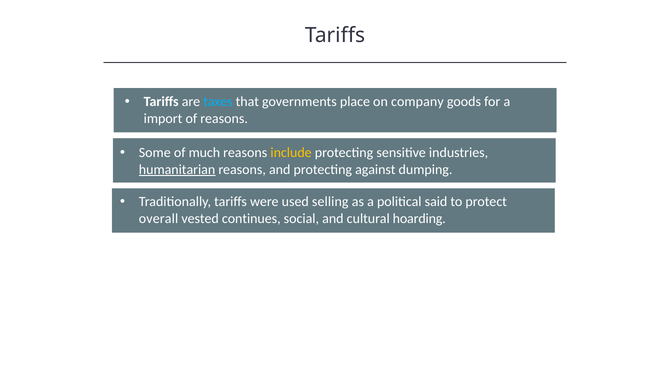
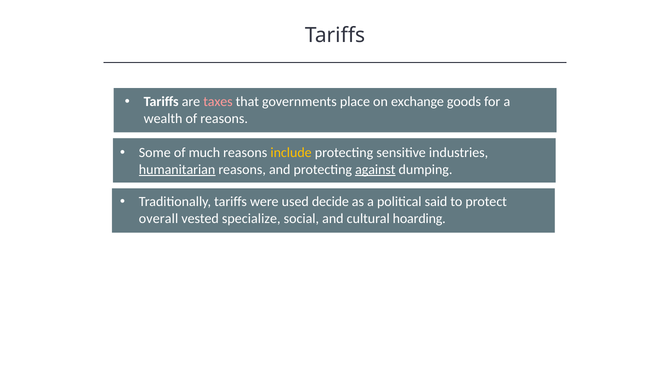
taxes colour: light blue -> pink (218, 102)
company: company -> exchange (417, 102)
import: import -> wealth (163, 118)
against underline: none -> present (375, 169)
selling: selling -> decide (330, 202)
continues: continues -> specialize (251, 219)
